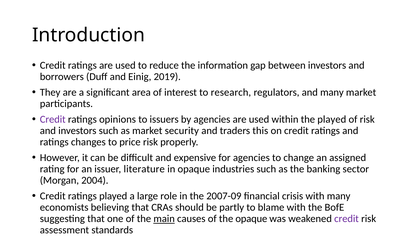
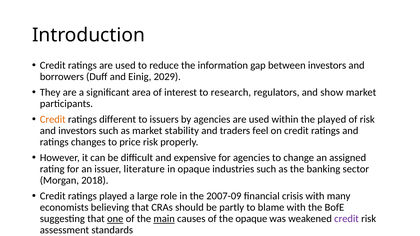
2019: 2019 -> 2029 (167, 77)
and many: many -> show (332, 92)
Credit colour: purple -> orange (53, 120)
opinions: opinions -> different (118, 120)
security: security -> stability (182, 131)
this: this -> feel (260, 131)
2004: 2004 -> 2018 (95, 181)
one underline: none -> present (115, 219)
